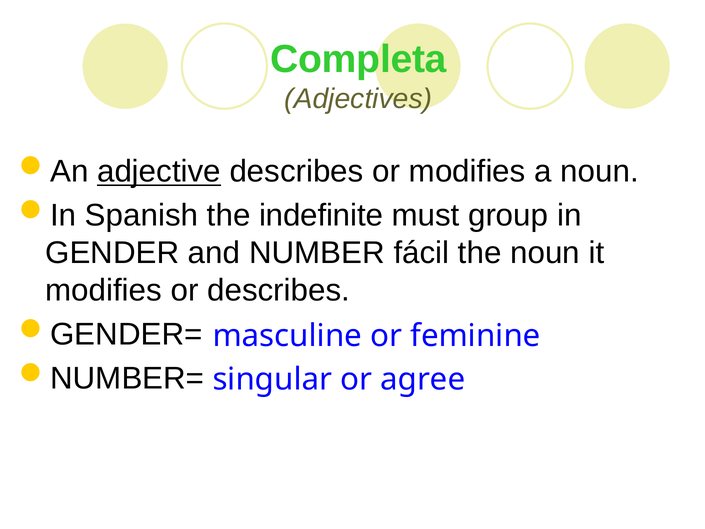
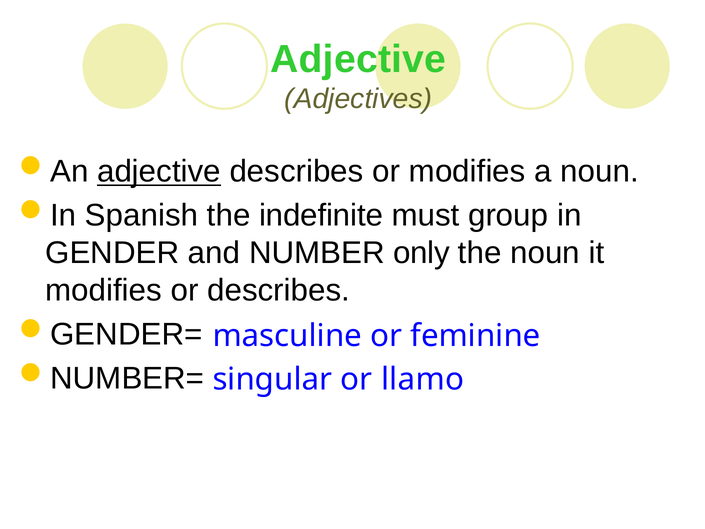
Completa: Completa -> Adjective (358, 59)
fácil: fácil -> only (422, 253)
agree: agree -> llamo (423, 379)
